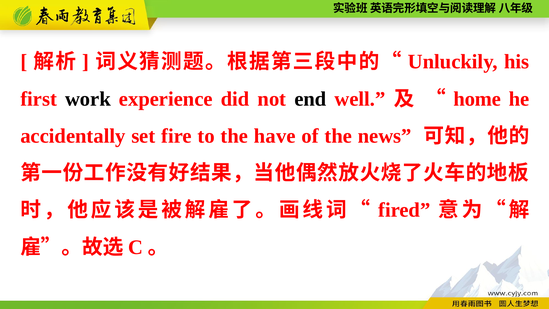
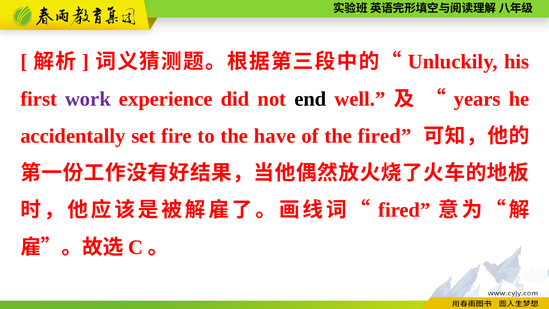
work colour: black -> purple (88, 99)
home: home -> years (477, 99)
the news: news -> fired (385, 136)
